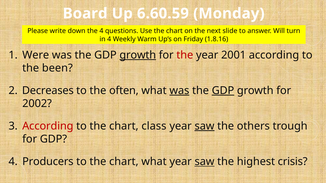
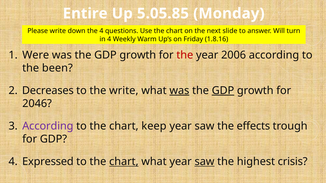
Board: Board -> Entire (85, 13)
6.60.59: 6.60.59 -> 5.05.85 (163, 13)
growth underline: present -> none (138, 55)
2001: 2001 -> 2006 (234, 55)
the often: often -> write (124, 91)
2002: 2002 -> 2046 (37, 104)
According colour: red -> purple (48, 126)
class: class -> keep (154, 126)
saw underline: present -> none (204, 126)
others: others -> effects (253, 126)
Producers: Producers -> Expressed (48, 162)
chart underline: none -> present (124, 162)
